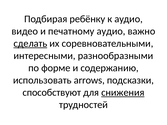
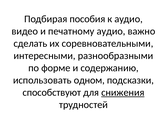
ребёнку: ребёнку -> пособия (87, 19)
сделать underline: present -> none (30, 44)
arrows: arrows -> одном (89, 80)
